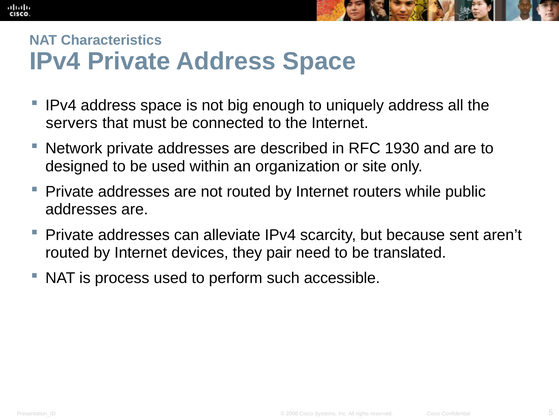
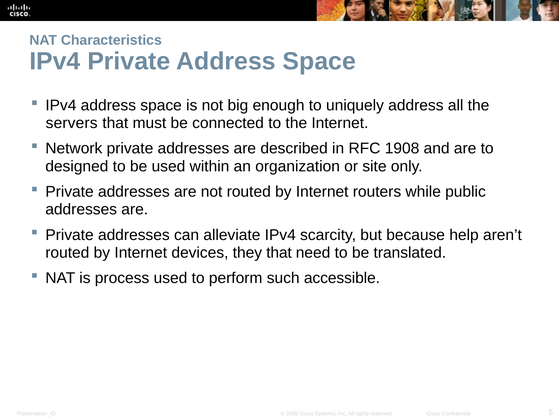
1930: 1930 -> 1908 (402, 149)
sent: sent -> help (464, 235)
they pair: pair -> that (279, 253)
